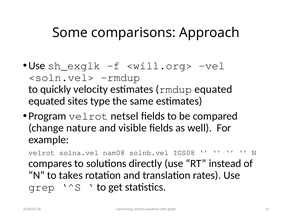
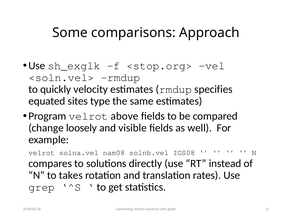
<will.org>: <will.org> -> <stop.org> (159, 66)
rmdup equated: equated -> specifies (213, 89)
netsel: netsel -> above (125, 116)
nature: nature -> loosely (81, 128)
